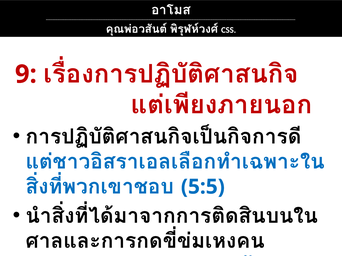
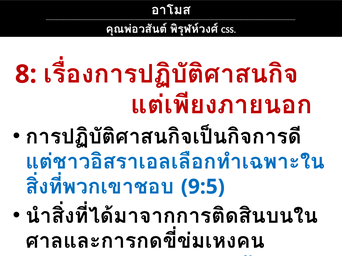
9: 9 -> 8 (26, 74)
5:5: 5:5 -> 9:5 (203, 187)
